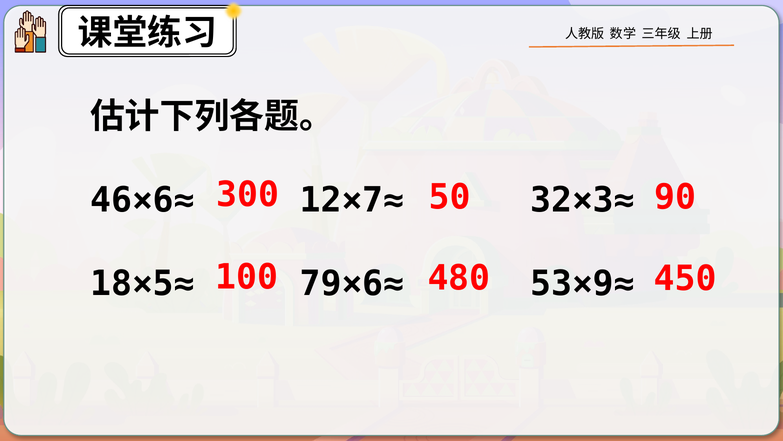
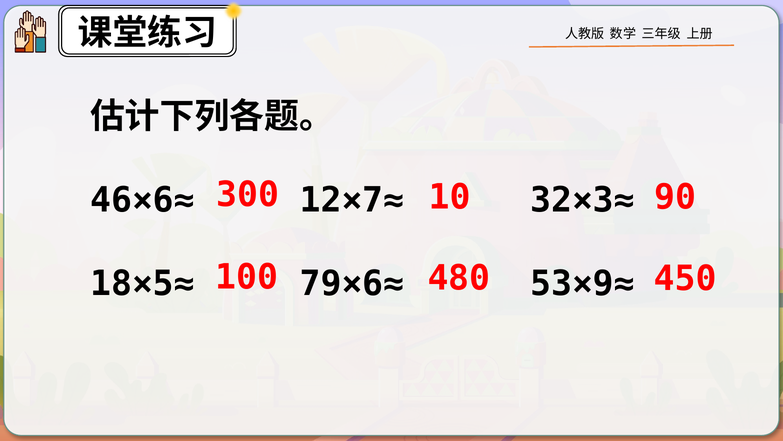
50: 50 -> 10 (450, 197)
